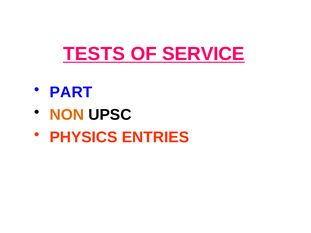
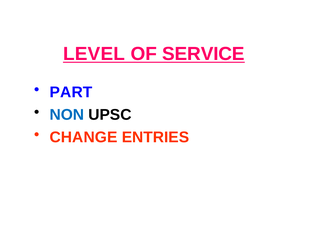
TESTS: TESTS -> LEVEL (94, 54)
NON colour: orange -> blue (67, 115)
PHYSICS: PHYSICS -> CHANGE (83, 137)
